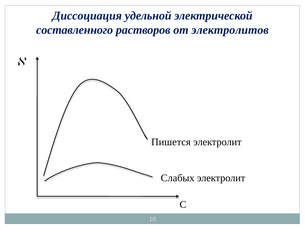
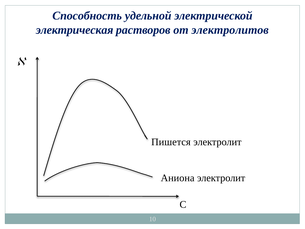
Диссоциация: Диссоциация -> Способность (87, 16)
составленного: составленного -> электрическая (75, 30)
Слабых: Слабых -> Аниона (178, 178)
